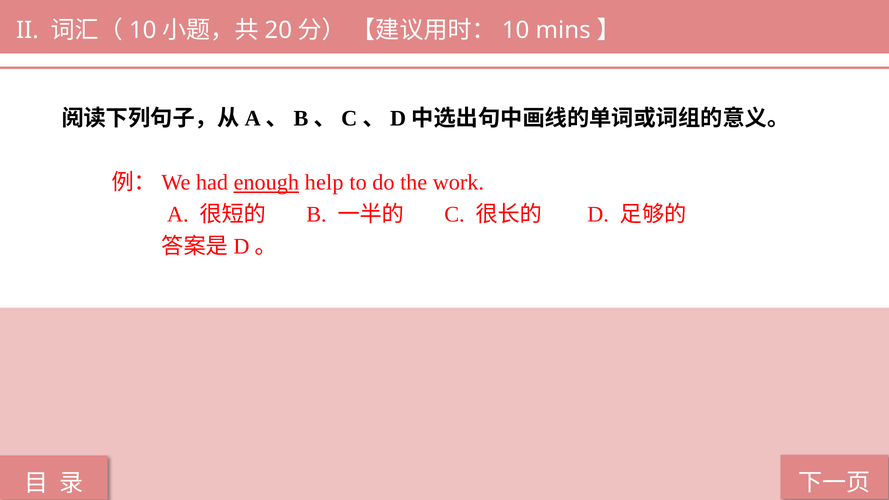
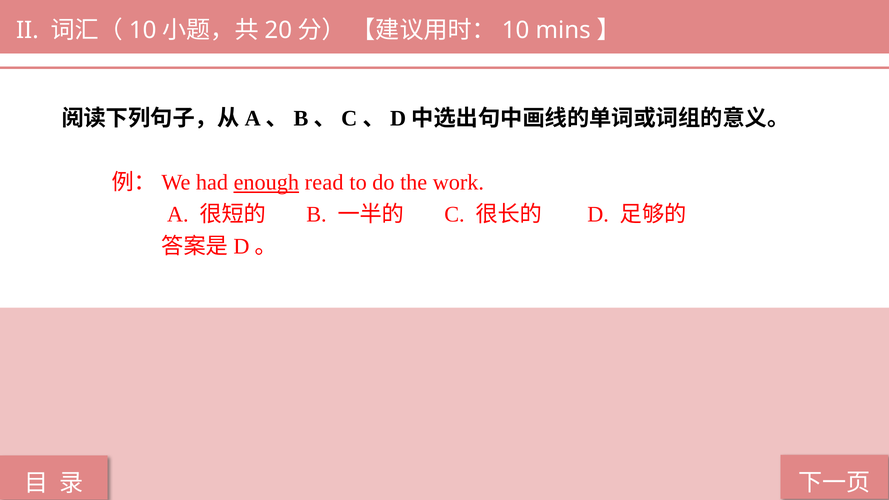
help: help -> read (324, 182)
